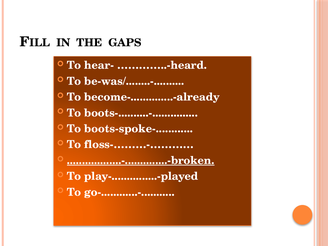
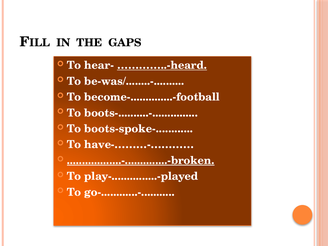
…………..-heard underline: none -> present (162, 65)
become-..............-already: become-..............-already -> become-..............-football (152, 97)
floss-………-…………: floss-………-………… -> have-………-………… (139, 145)
